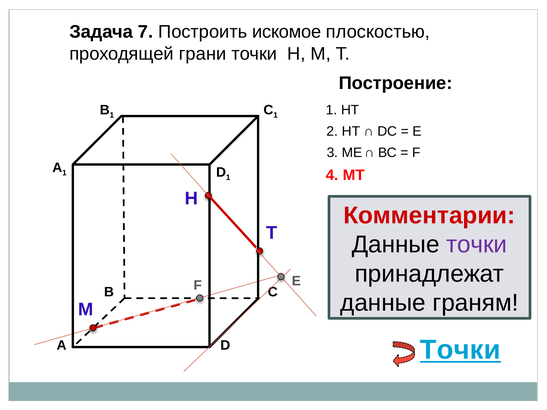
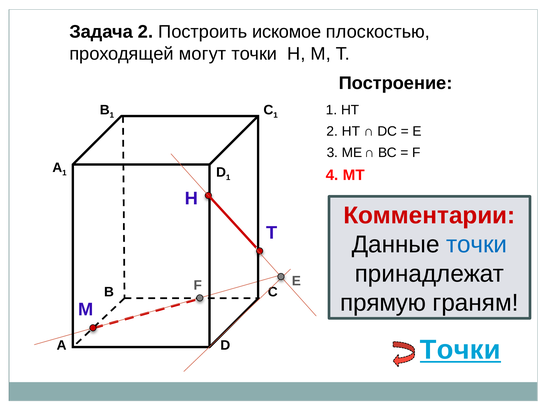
Задача 7: 7 -> 2 (146, 32)
грани: грани -> могут (203, 54)
точки colour: purple -> blue (477, 245)
данные: данные -> прямую (383, 303)
